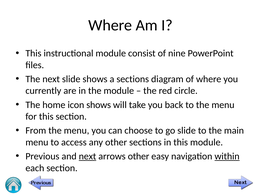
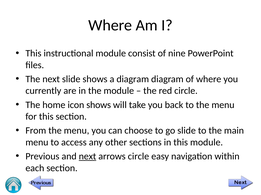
a sections: sections -> diagram (133, 79)
arrows other: other -> circle (138, 157)
within underline: present -> none (227, 157)
